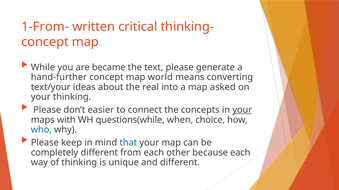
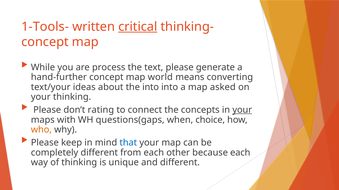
1-From-: 1-From- -> 1-Tools- (45, 27)
critical underline: none -> present (138, 27)
became: became -> process (109, 67)
the real: real -> into (151, 87)
easier: easier -> rating (101, 110)
questions(while: questions(while -> questions(gaps (130, 120)
who colour: blue -> orange (41, 130)
